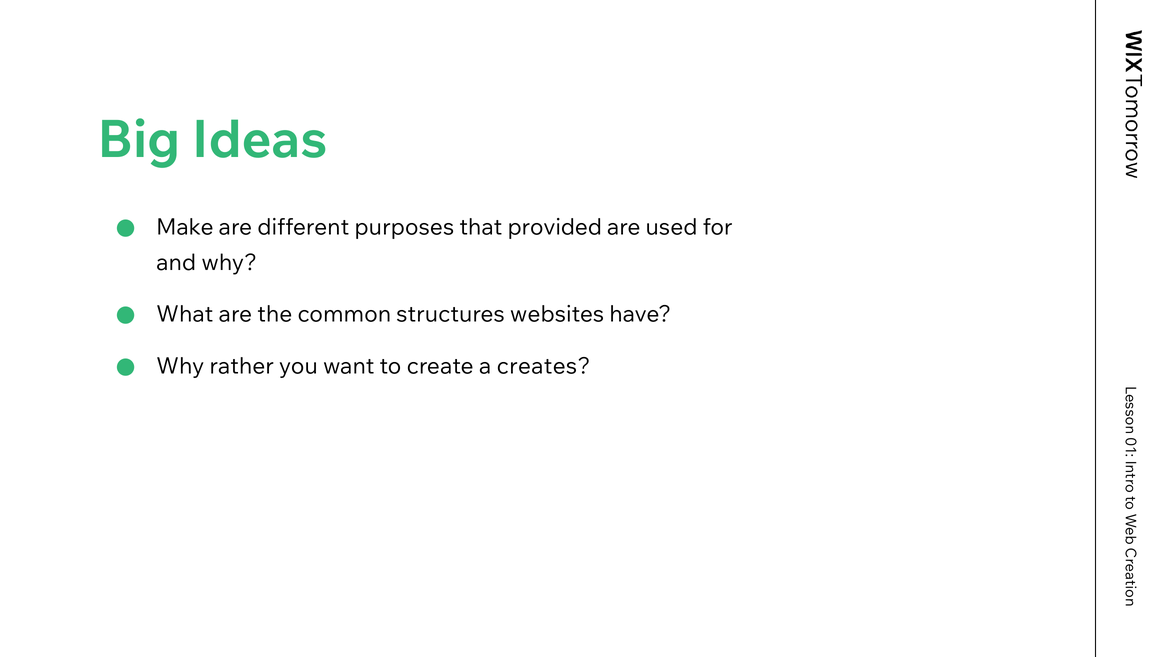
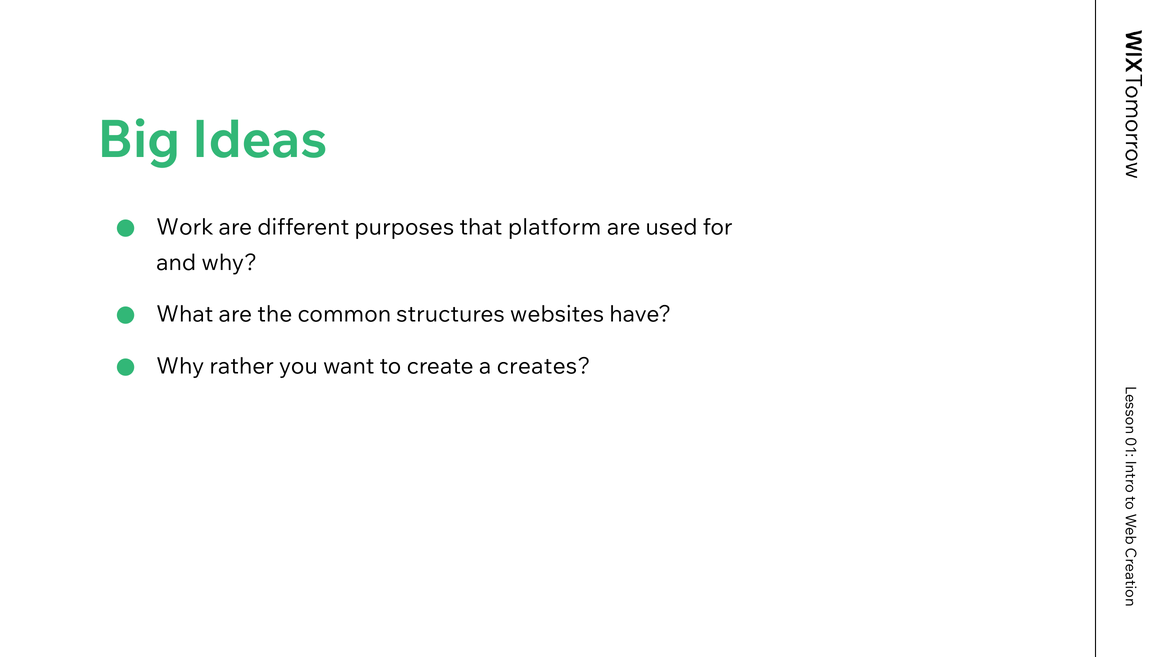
Make: Make -> Work (185, 228)
provided: provided -> platform (555, 228)
